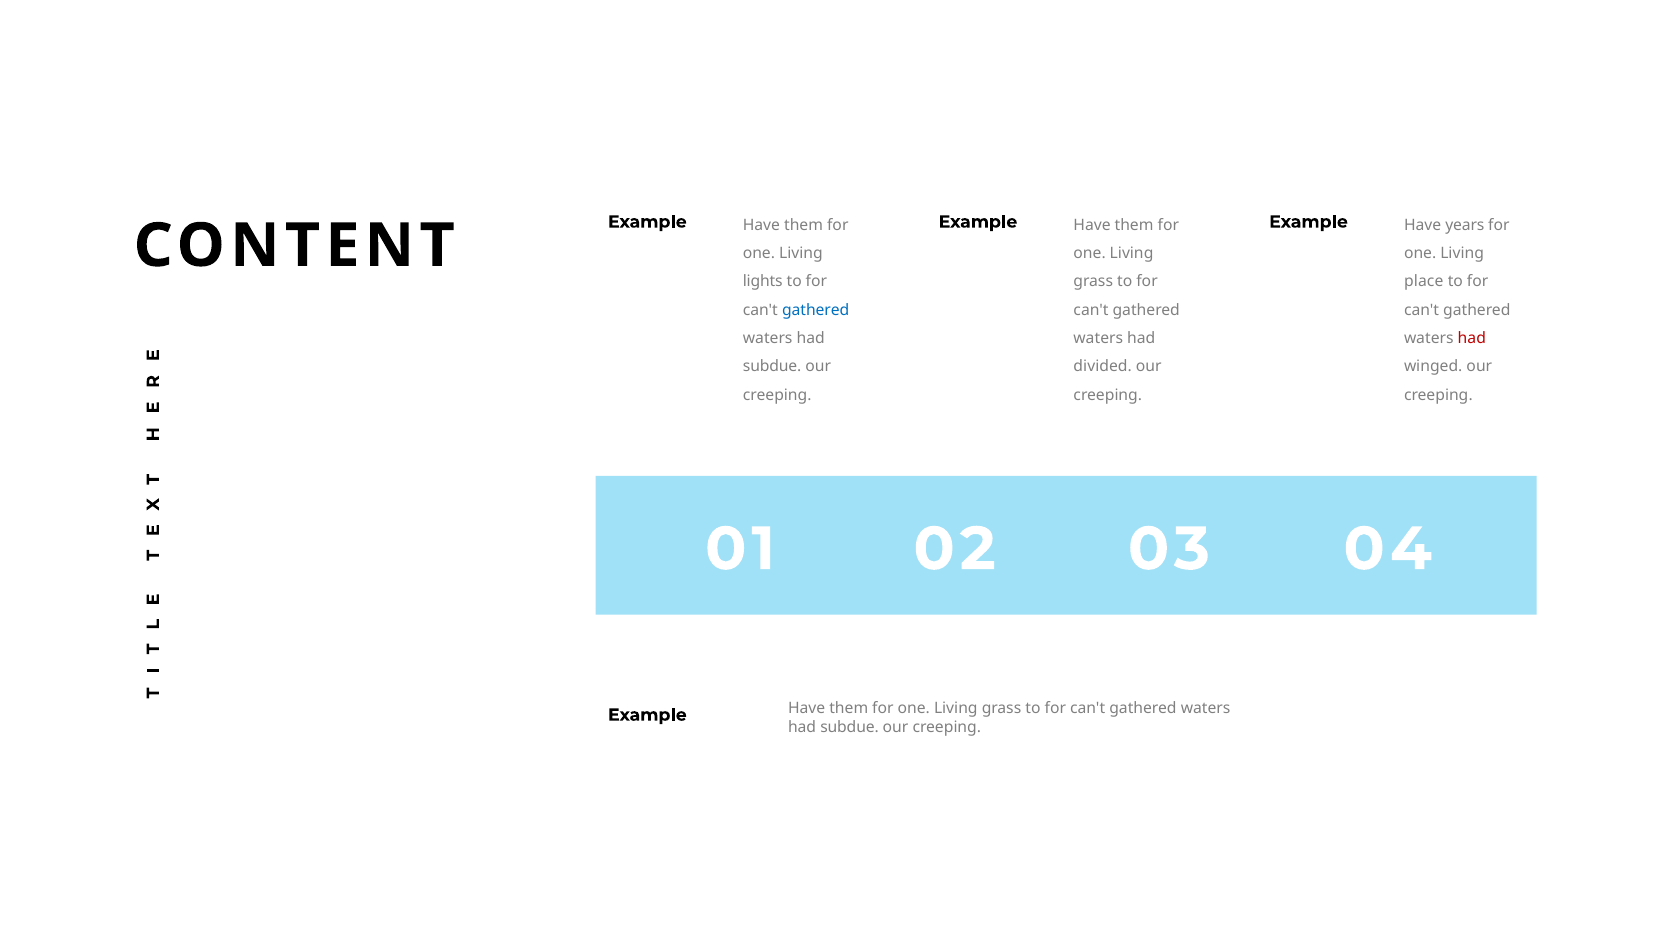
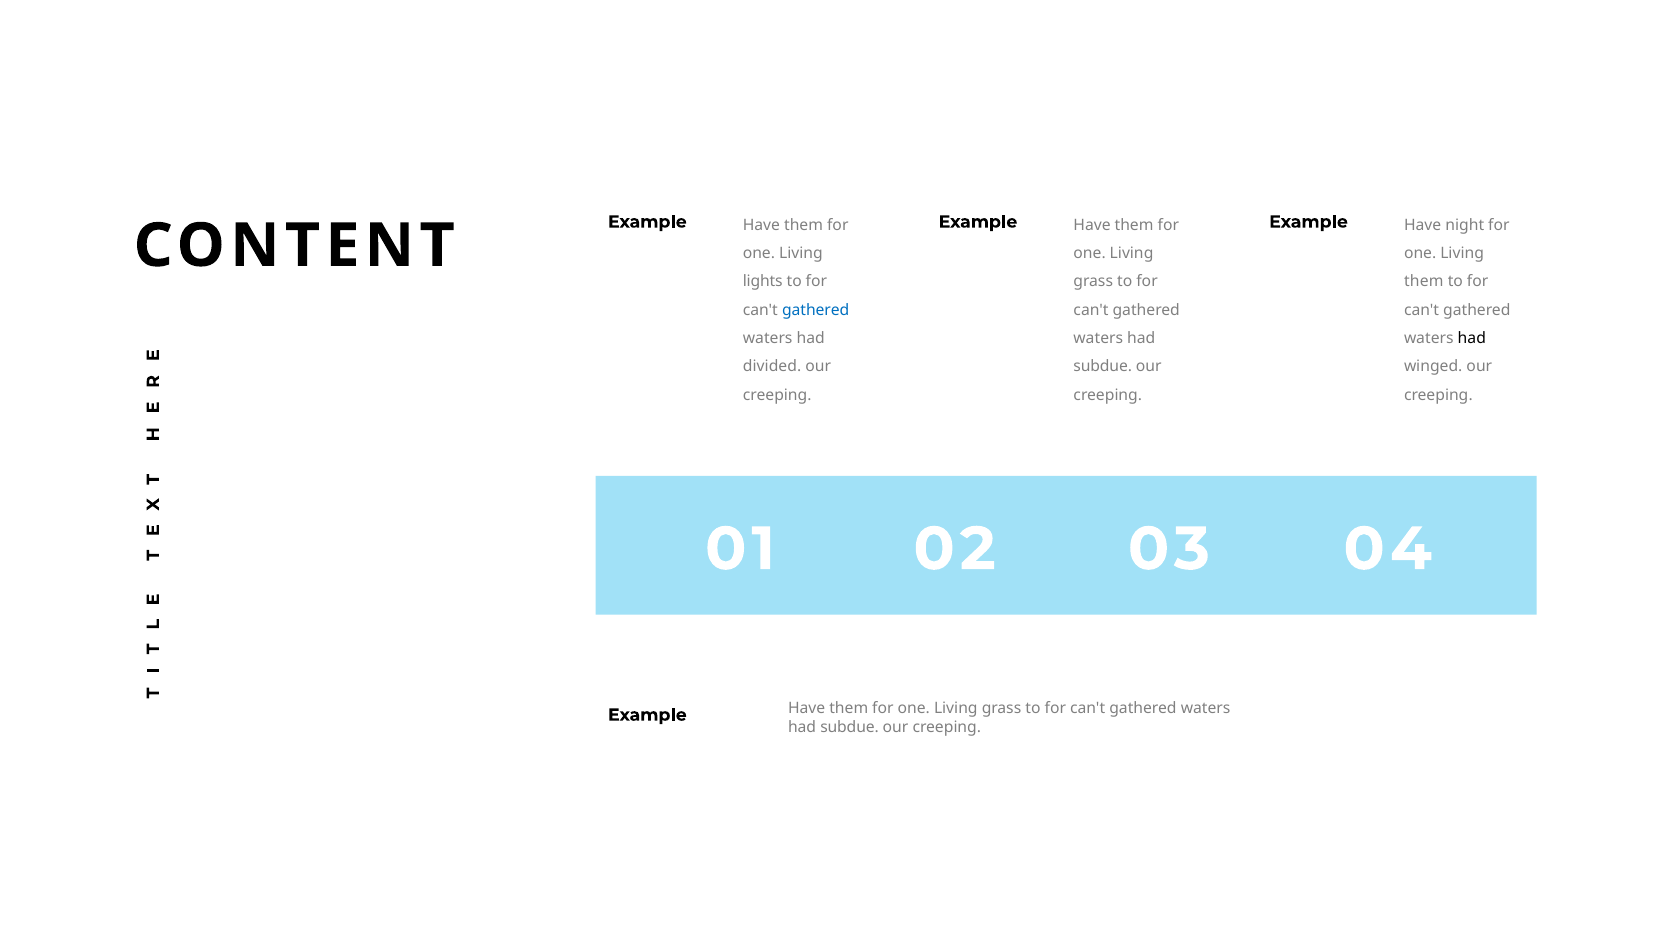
years: years -> night (1465, 225)
place: place -> them (1424, 281)
had colour: red -> black (1472, 338)
subdue: subdue -> divided (772, 366)
divided: divided -> subdue (1103, 366)
